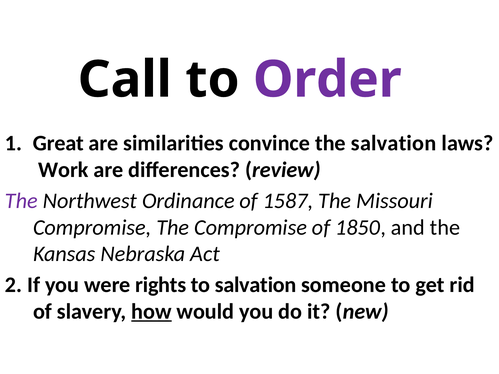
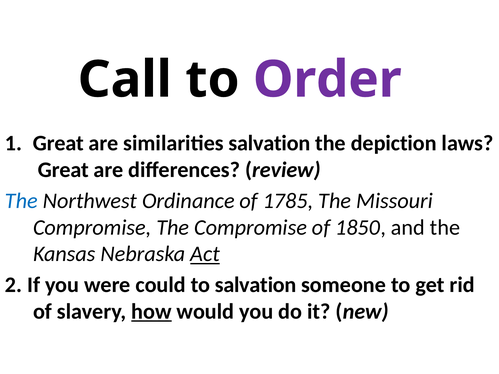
similarities convince: convince -> salvation (270, 143)
the salvation: salvation -> depiction (394, 143)
Work: Work -> Great (63, 170)
The colour: purple -> blue (21, 201)
1587: 1587 -> 1785 (288, 201)
Act underline: none -> present (205, 254)
rights: rights -> could (161, 285)
